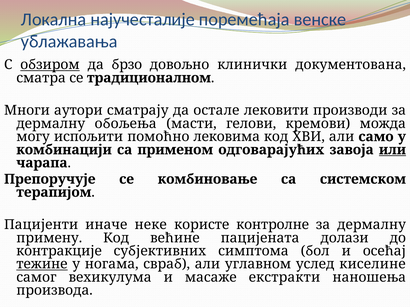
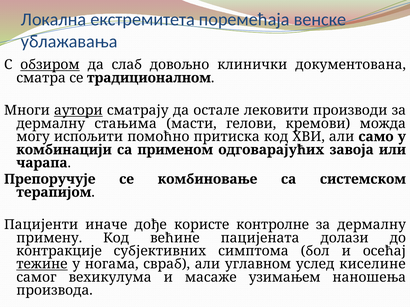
најучесталије: најучесталије -> екстремитета (143, 20)
брзо: брзо -> слаб (127, 65)
аутори underline: none -> present (78, 111)
обољења: обољења -> стањима (126, 124)
лековима: лековима -> притиска (227, 137)
или underline: present -> none (392, 150)
неке: неке -> дође (151, 225)
екстракти: екстракти -> узимањем (285, 278)
